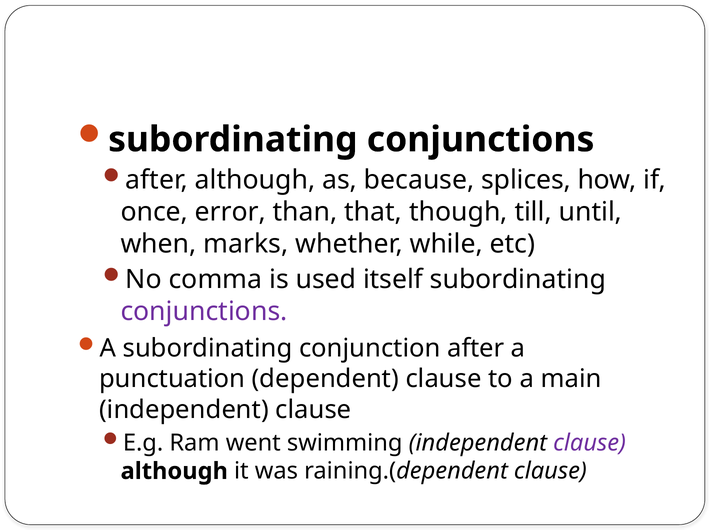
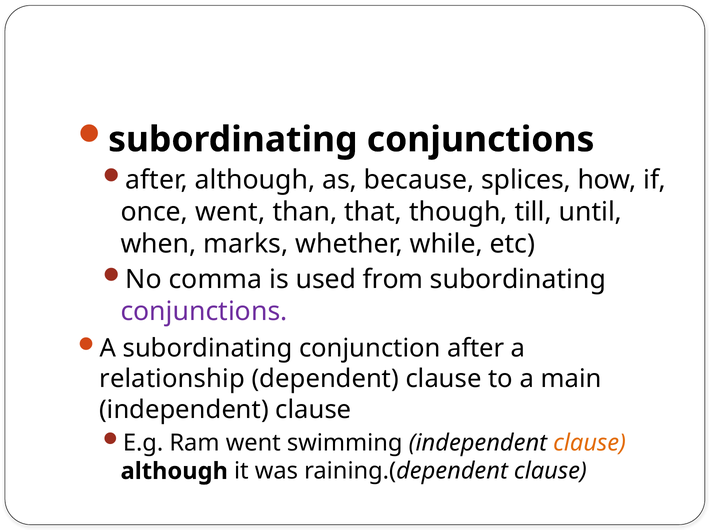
once error: error -> went (230, 212)
itself: itself -> from (393, 280)
punctuation: punctuation -> relationship (172, 379)
clause colour: purple -> orange (590, 443)
